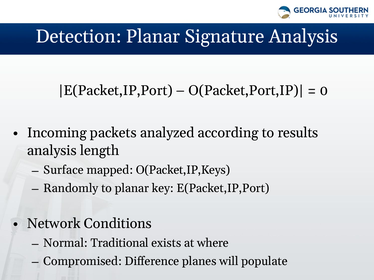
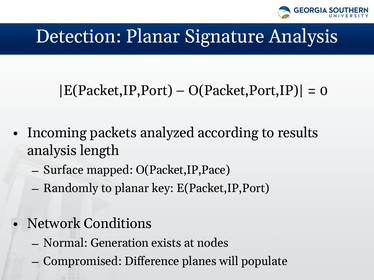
O(Packet,IP,Keys: O(Packet,IP,Keys -> O(Packet,IP,Pace (183, 170)
Traditional: Traditional -> Generation (120, 243)
where: where -> nodes (213, 243)
